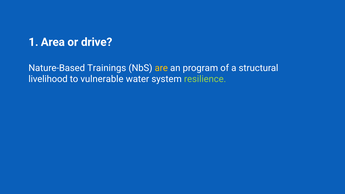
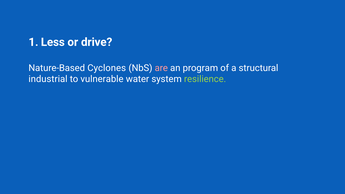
Area: Area -> Less (53, 42)
Trainings: Trainings -> Cyclones (107, 68)
are colour: yellow -> pink (161, 68)
livelihood: livelihood -> industrial (48, 79)
